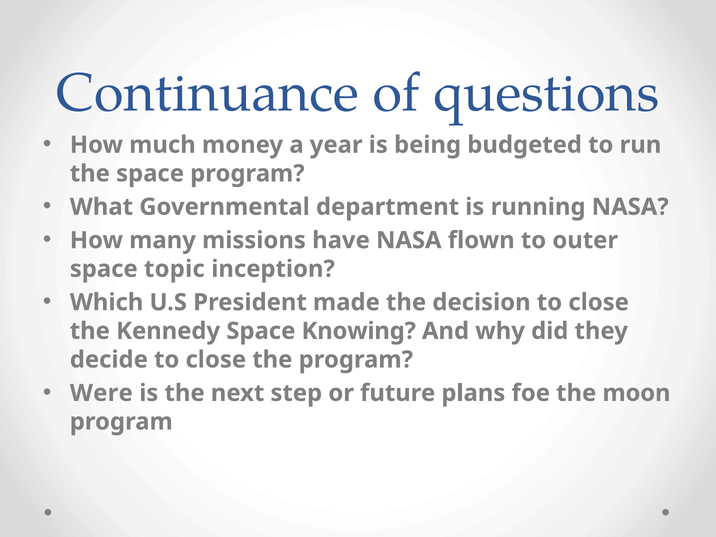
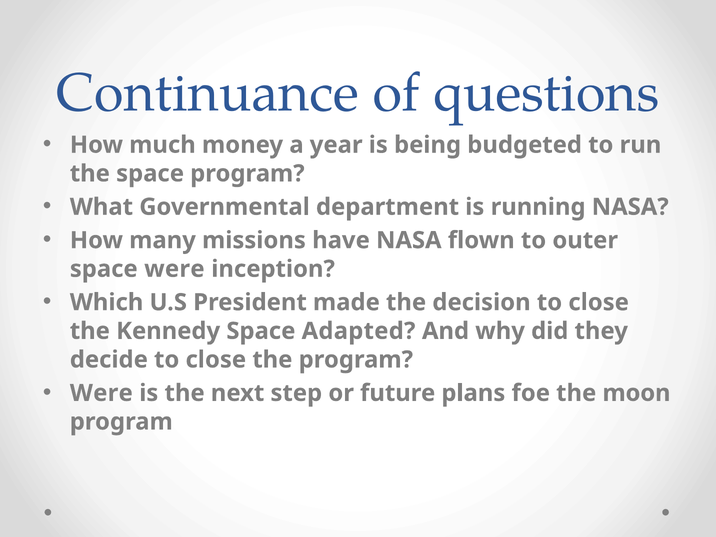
space topic: topic -> were (174, 269)
Knowing: Knowing -> Adapted (359, 331)
